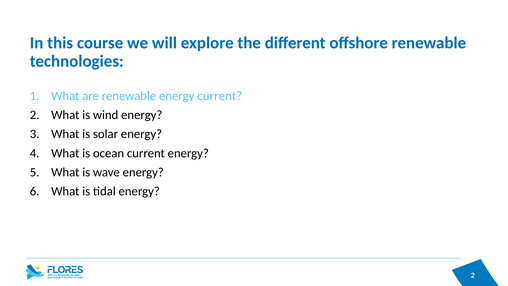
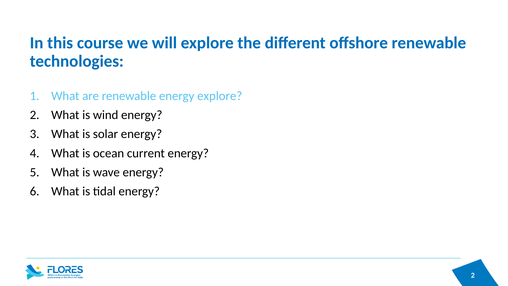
energy current: current -> explore (220, 96)
